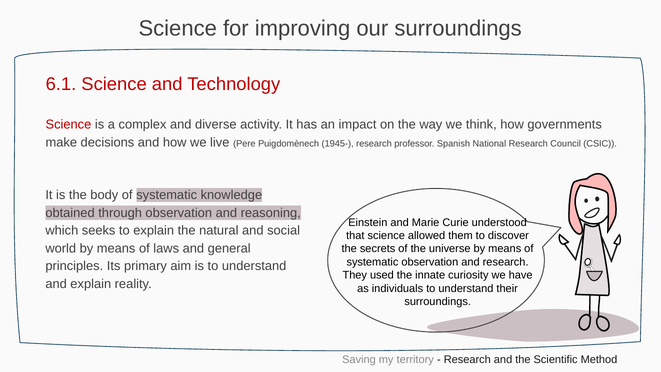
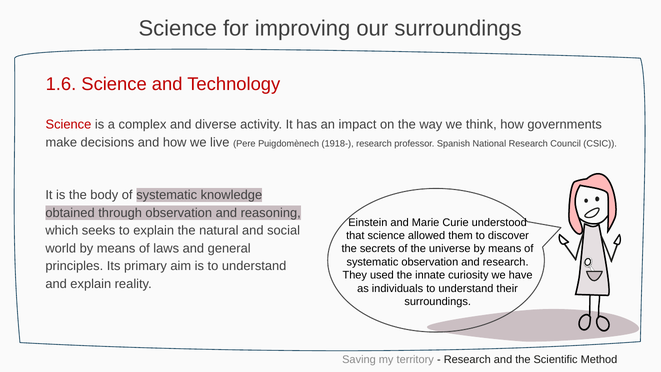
6.1: 6.1 -> 1.6 (61, 84)
1945-: 1945- -> 1918- (338, 144)
